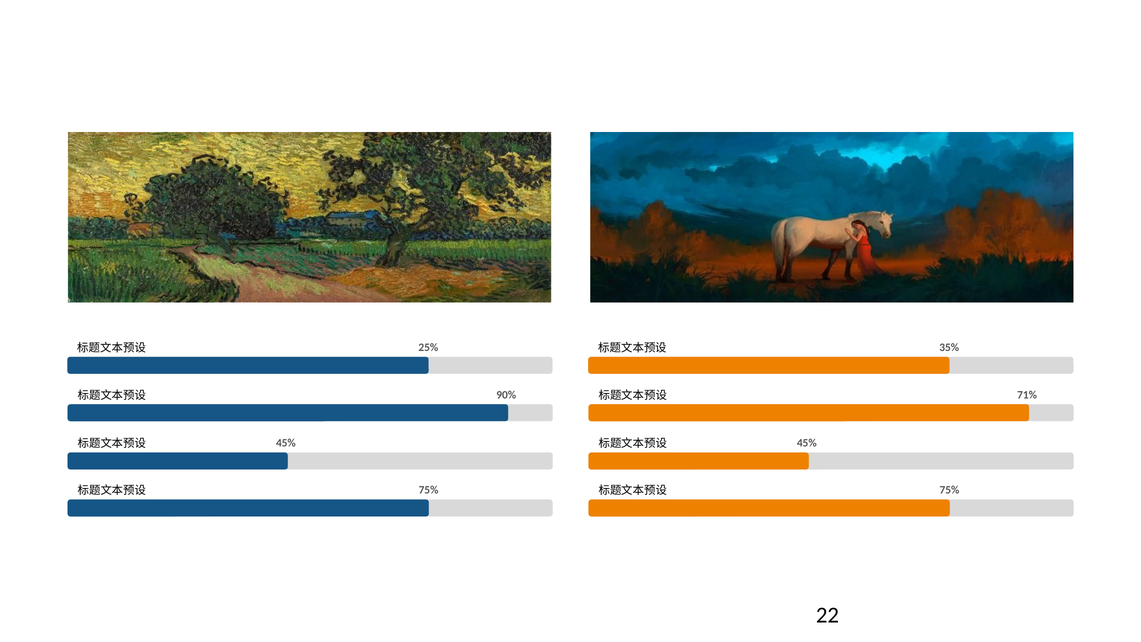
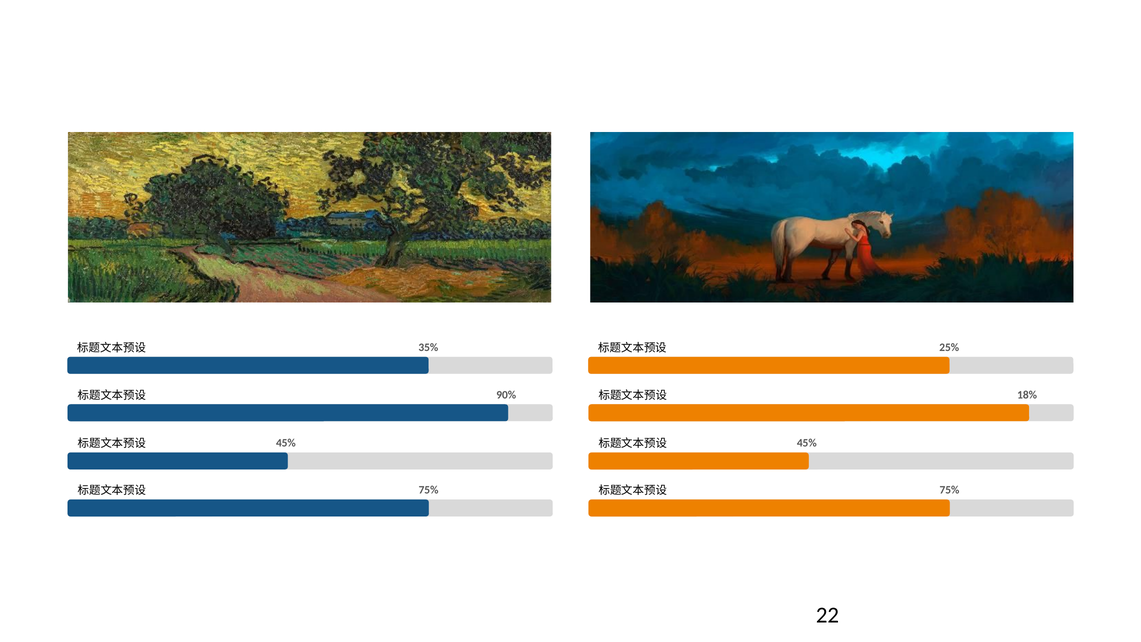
25%: 25% -> 35% (428, 347)
35%: 35% -> 25% (949, 347)
71%: 71% -> 18% (1027, 395)
